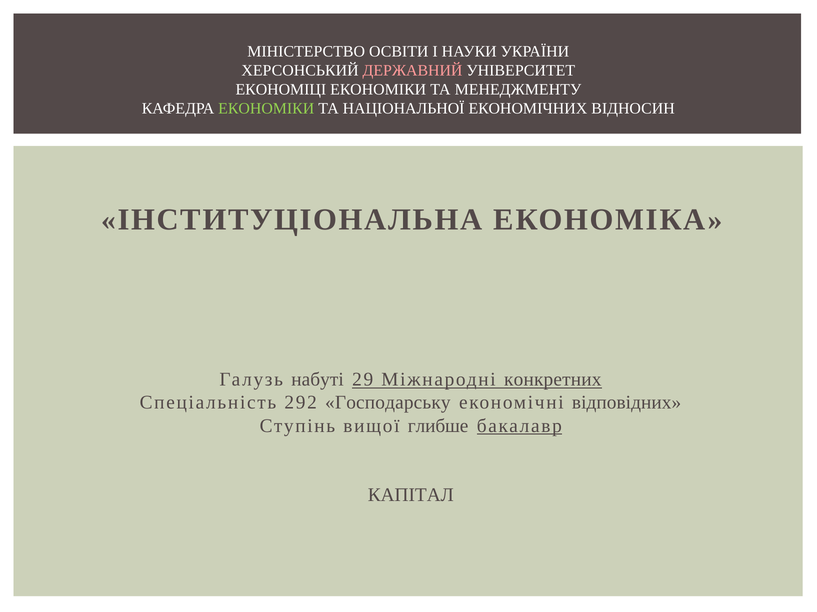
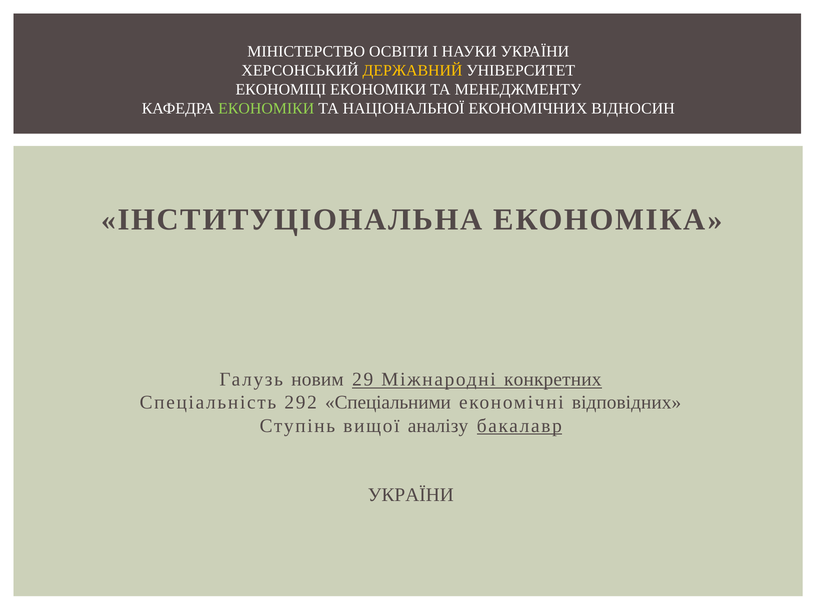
ДЕРЖАВНИЙ colour: pink -> yellow (413, 70)
набуті: набуті -> новим (317, 380)
Господарську: Господарську -> Спеціальними (388, 403)
глибше: глибше -> аналізу (438, 426)
КАПІТАЛ: КАПІТАЛ -> УКРАЇНИ (411, 496)
